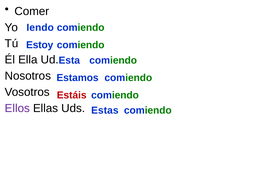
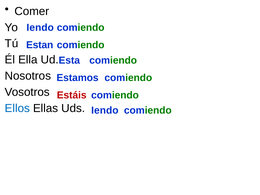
Estoy: Estoy -> Estan (40, 45)
Ellos colour: purple -> blue (17, 108)
Estas: Estas -> Iendo (105, 110)
